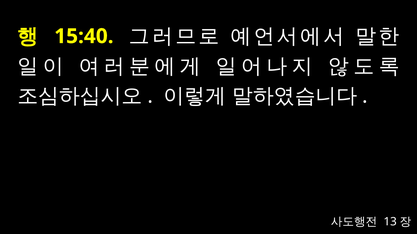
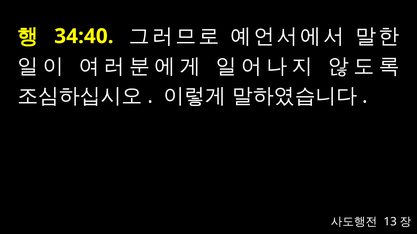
15:40: 15:40 -> 34:40 (84, 36)
